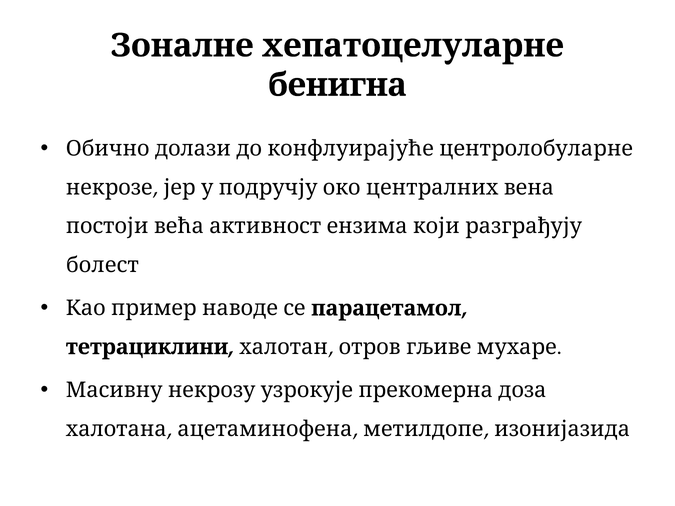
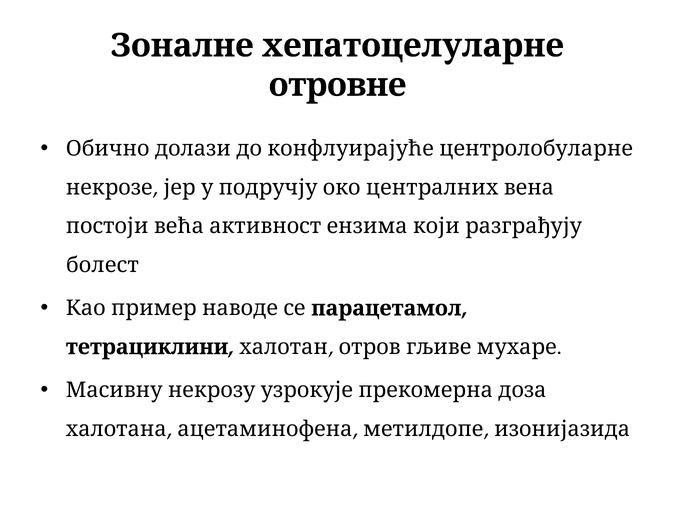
бенигна: бенигна -> отровне (338, 85)
